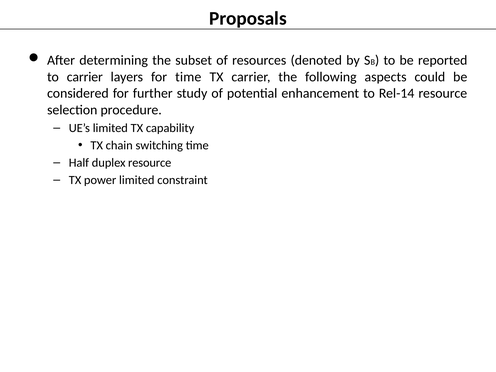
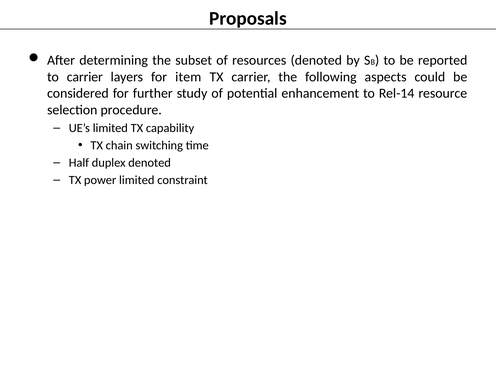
for time: time -> item (188, 77)
duplex resource: resource -> denoted (150, 163)
